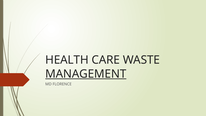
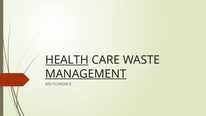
HEALTH underline: none -> present (67, 60)
